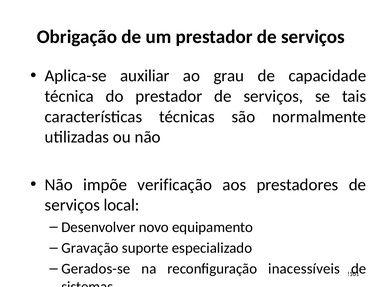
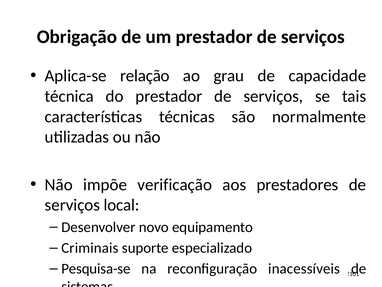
auxiliar: auxiliar -> relação (145, 76)
Gravação: Gravação -> Criminais (90, 248)
Gerados-se: Gerados-se -> Pesquisa-se (96, 268)
